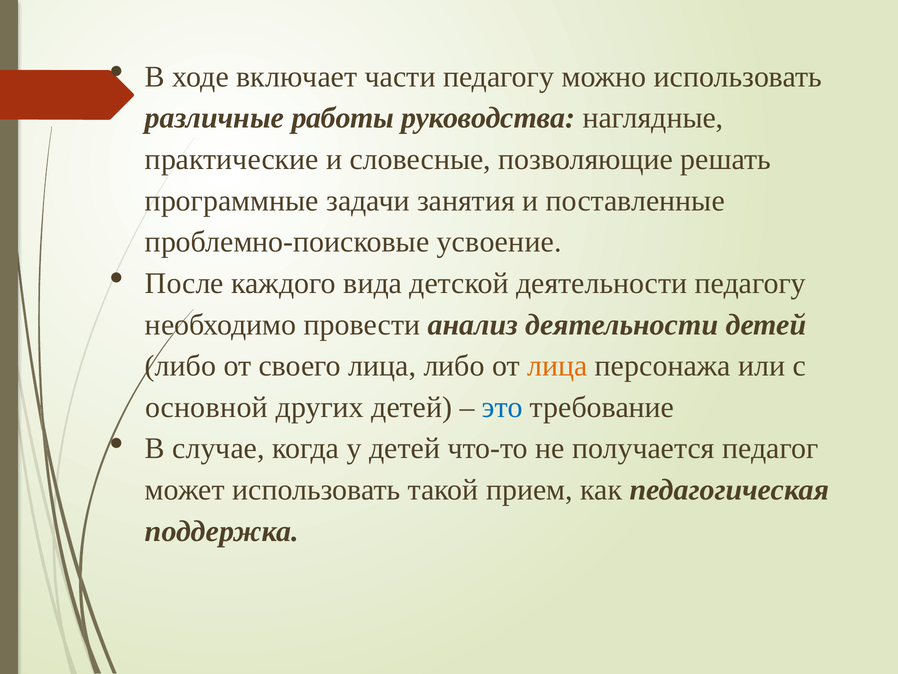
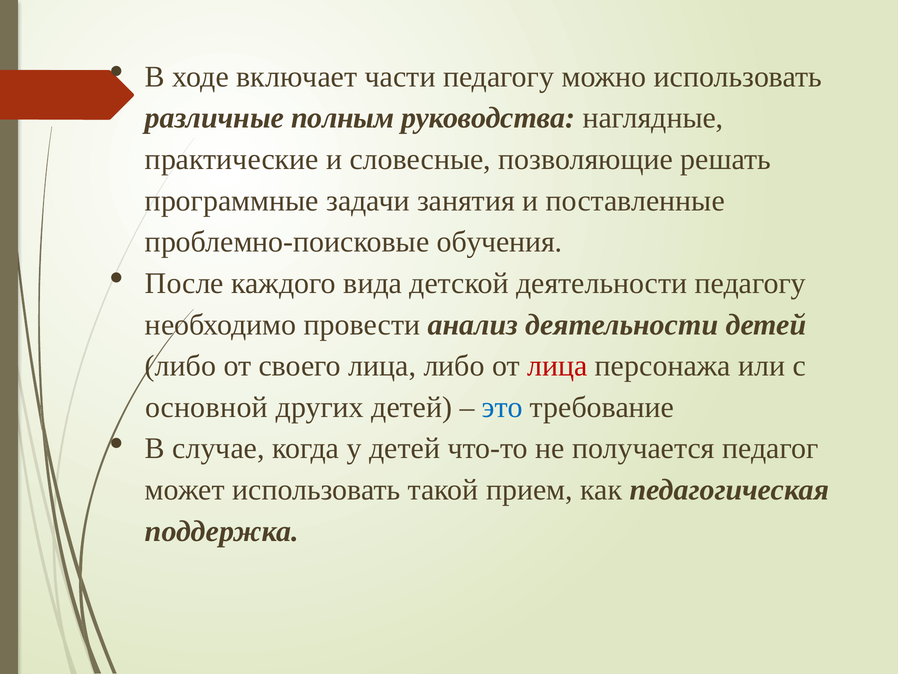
работы: работы -> полным (343, 118)
усвоение: усвоение -> обучения (499, 242)
лица colour: orange -> red (557, 366)
